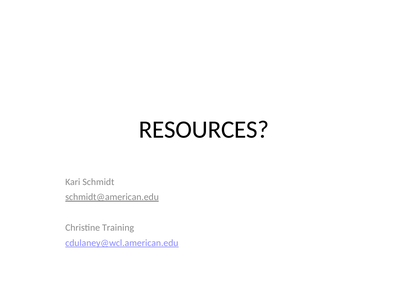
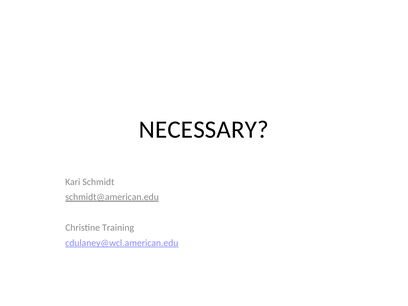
RESOURCES: RESOURCES -> NECESSARY (204, 130)
